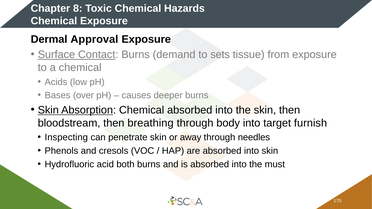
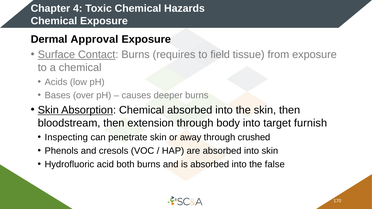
8: 8 -> 4 (78, 8)
demand: demand -> requires (174, 55)
sets: sets -> field (220, 55)
breathing: breathing -> extension (151, 123)
needles: needles -> crushed (254, 137)
must: must -> false (275, 164)
